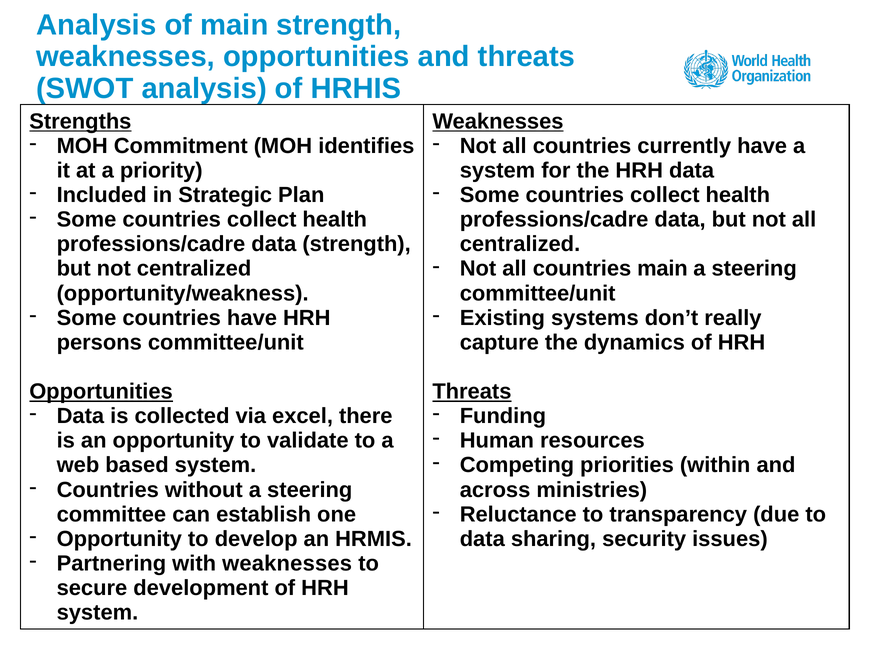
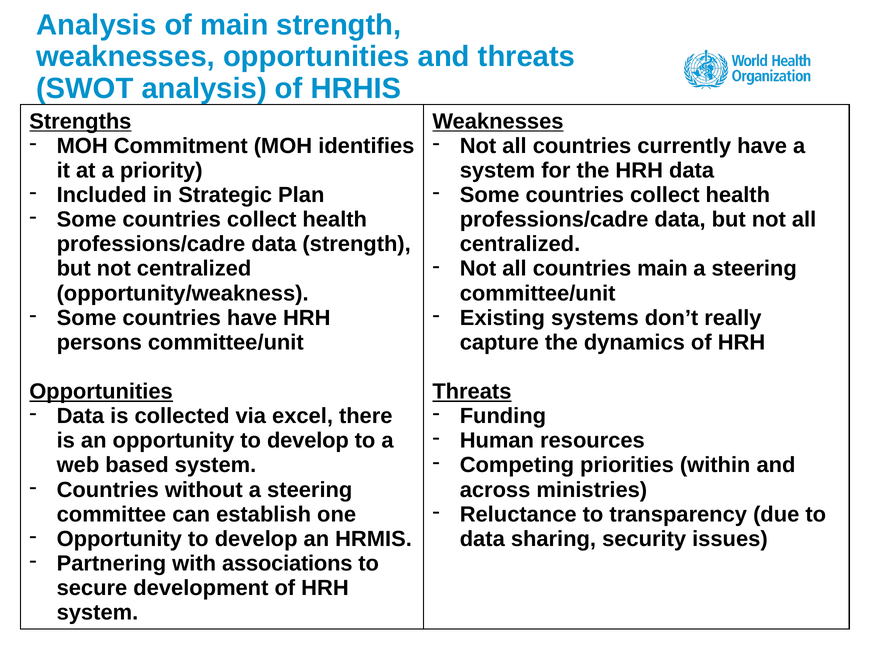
an opportunity to validate: validate -> develop (308, 440)
with weaknesses: weaknesses -> associations (287, 563)
